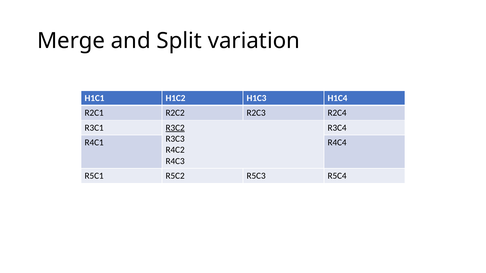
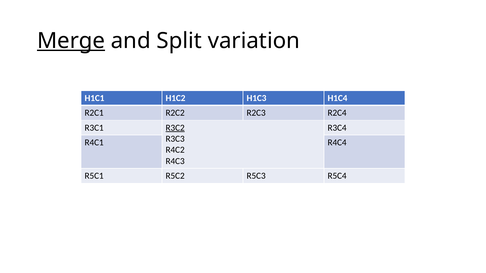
Merge underline: none -> present (71, 41)
